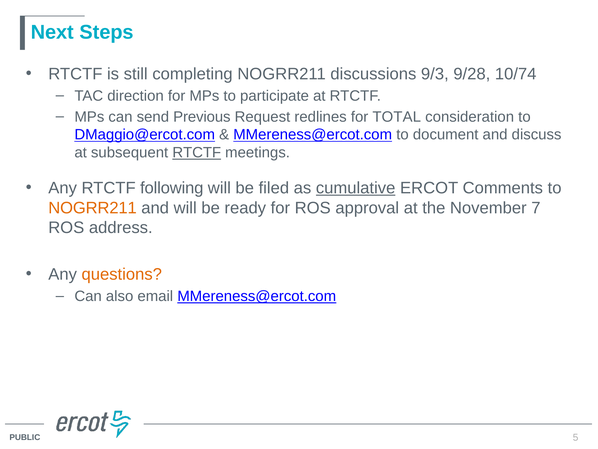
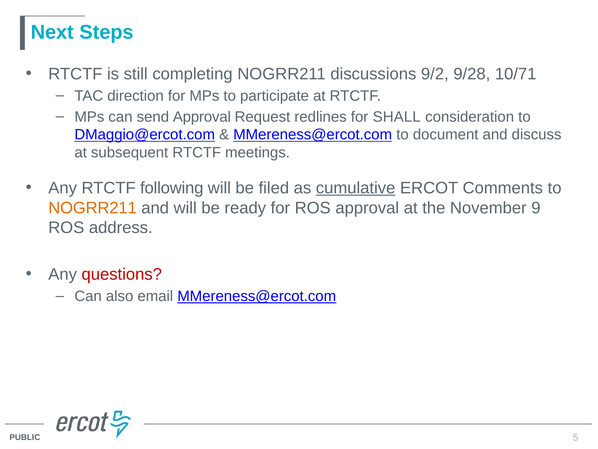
9/3: 9/3 -> 9/2 (435, 74)
10/74: 10/74 -> 10/71 (516, 74)
send Previous: Previous -> Approval (202, 117)
TOTAL: TOTAL -> SHALL (397, 117)
RTCTF underline: present -> none (197, 153)
7: 7 -> 9 (536, 208)
questions colour: orange -> red (122, 274)
